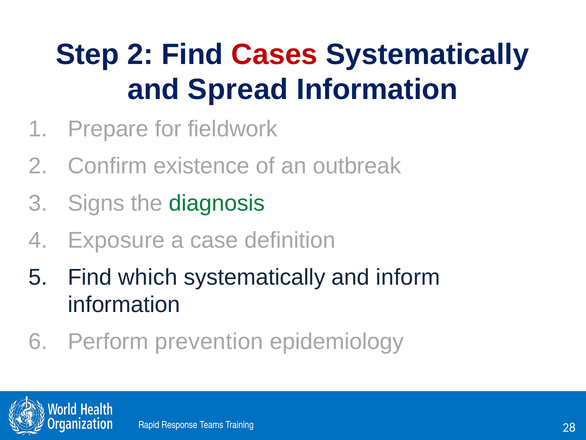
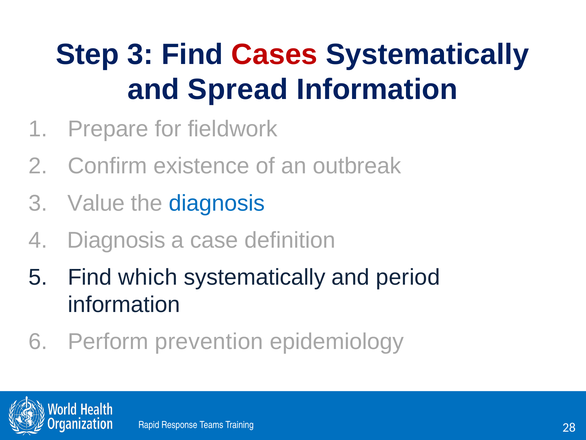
Step 2: 2 -> 3 (140, 54)
Signs: Signs -> Value (96, 203)
diagnosis colour: green -> blue (217, 203)
Exposure: Exposure -> Diagnosis (116, 240)
inform: inform -> period (408, 277)
